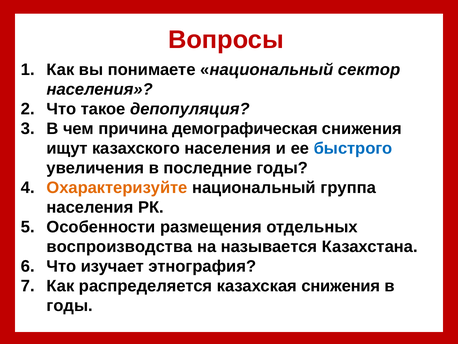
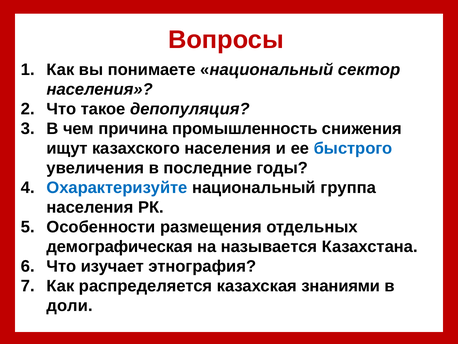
демографическая: демографическая -> промышленность (245, 128)
Охарактеризуйте colour: orange -> blue (117, 187)
воспроизводства: воспроизводства -> демографическая (120, 246)
казахская снижения: снижения -> знаниями (341, 285)
годы: годы -> доли (70, 305)
